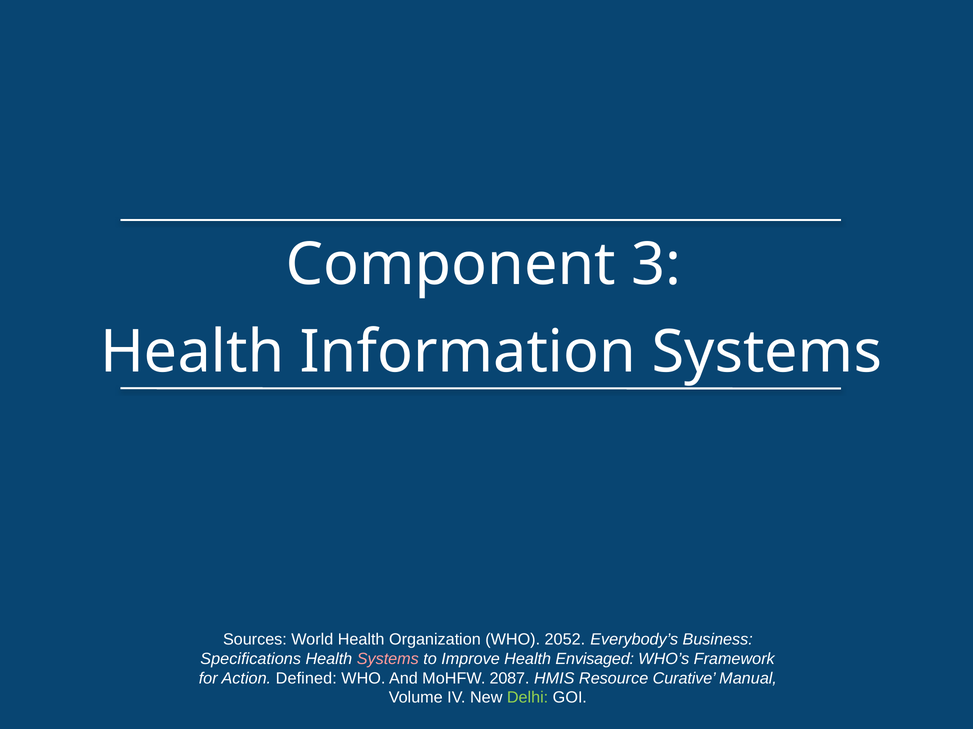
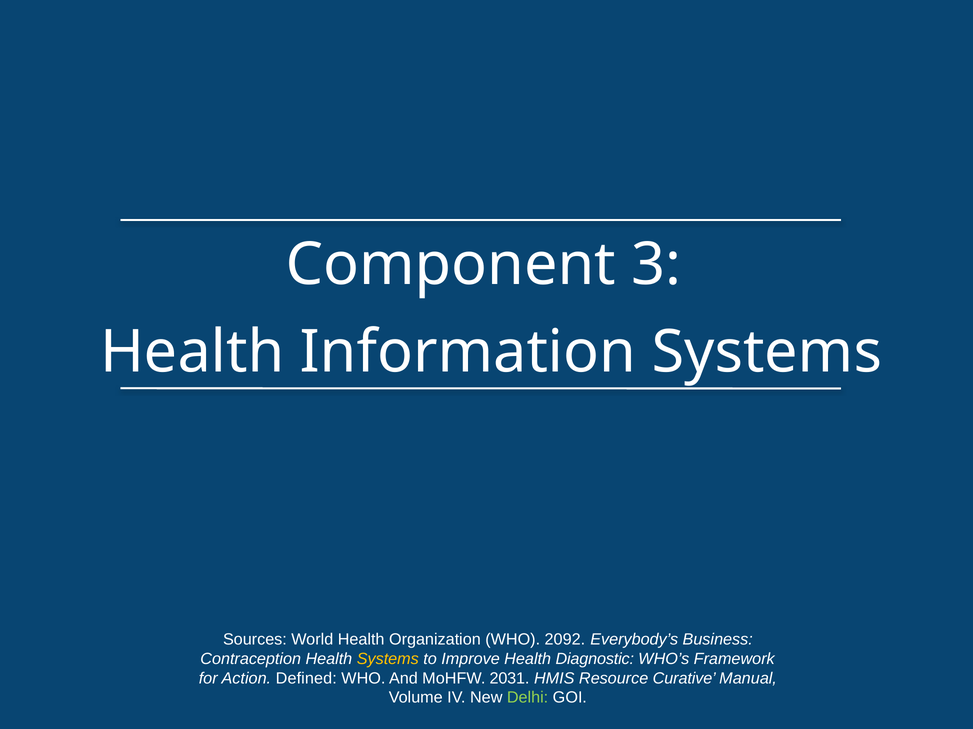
2052: 2052 -> 2092 (565, 640)
Specifications: Specifications -> Contraception (251, 659)
Systems colour: pink -> yellow (388, 659)
Envisaged: Envisaged -> Diagnostic (595, 659)
2087: 2087 -> 2031 (509, 679)
